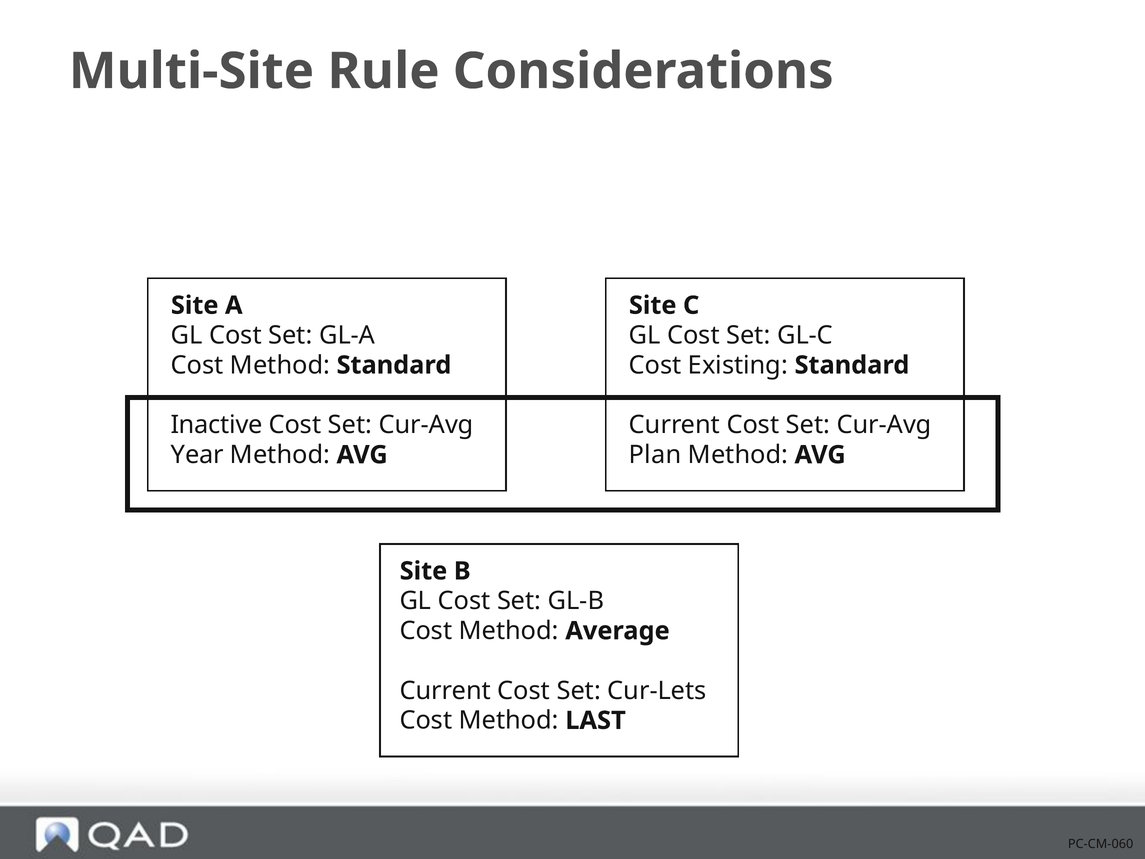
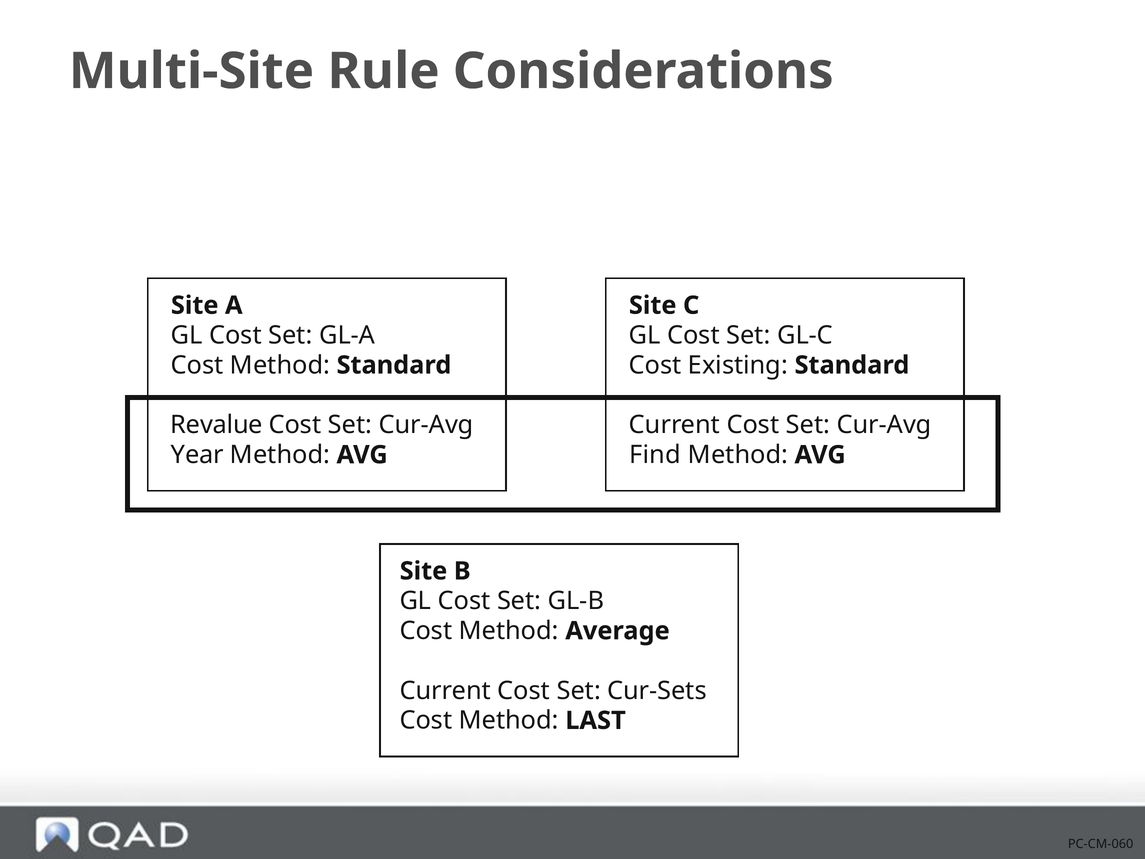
Inactive: Inactive -> Revalue (217, 425)
Plan: Plan -> Find (655, 455)
Cur-Lets: Cur-Lets -> Cur-Sets (657, 690)
